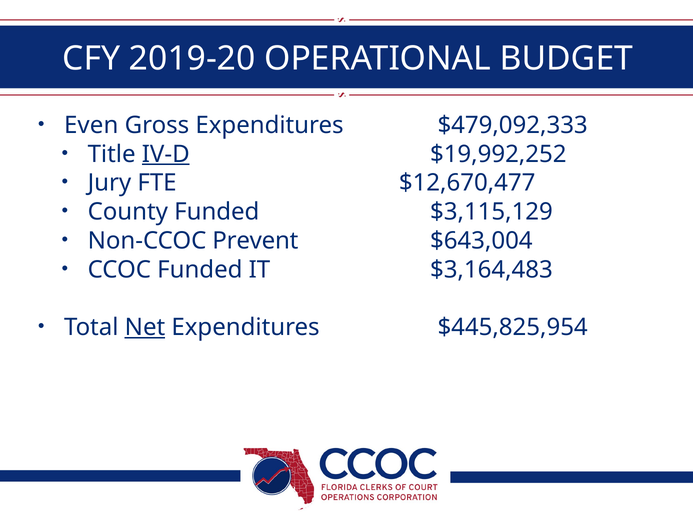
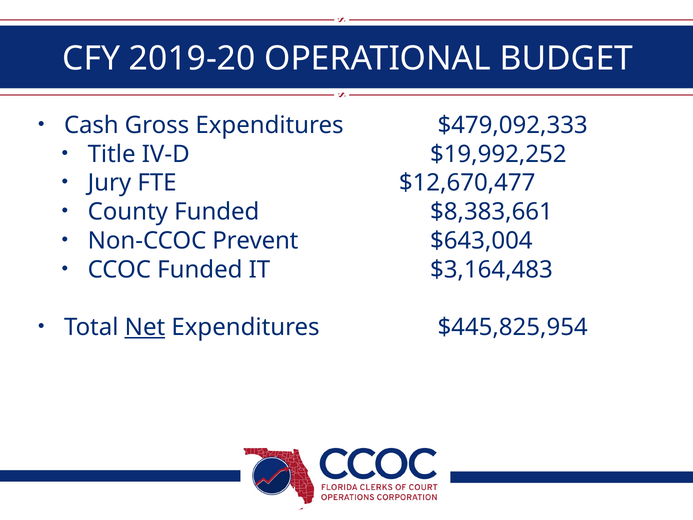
Even: Even -> Cash (91, 125)
IV-D underline: present -> none (166, 154)
$3,115,129: $3,115,129 -> $8,383,661 (491, 212)
